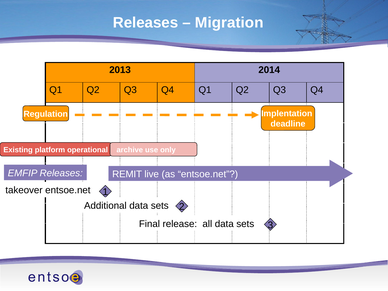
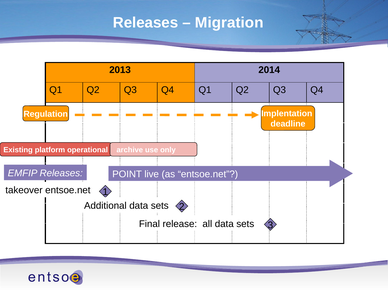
REMIT: REMIT -> POINT (127, 174)
